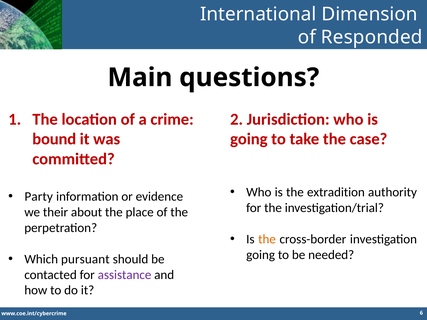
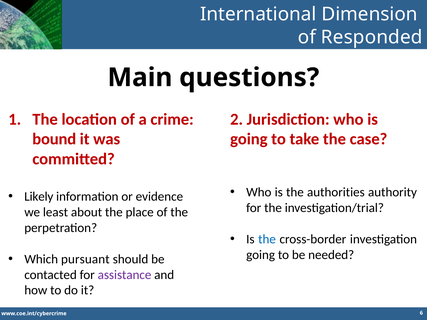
extradition: extradition -> authorities (336, 192)
Party: Party -> Likely (39, 197)
their: their -> least (55, 212)
the colour: orange -> blue (267, 239)
